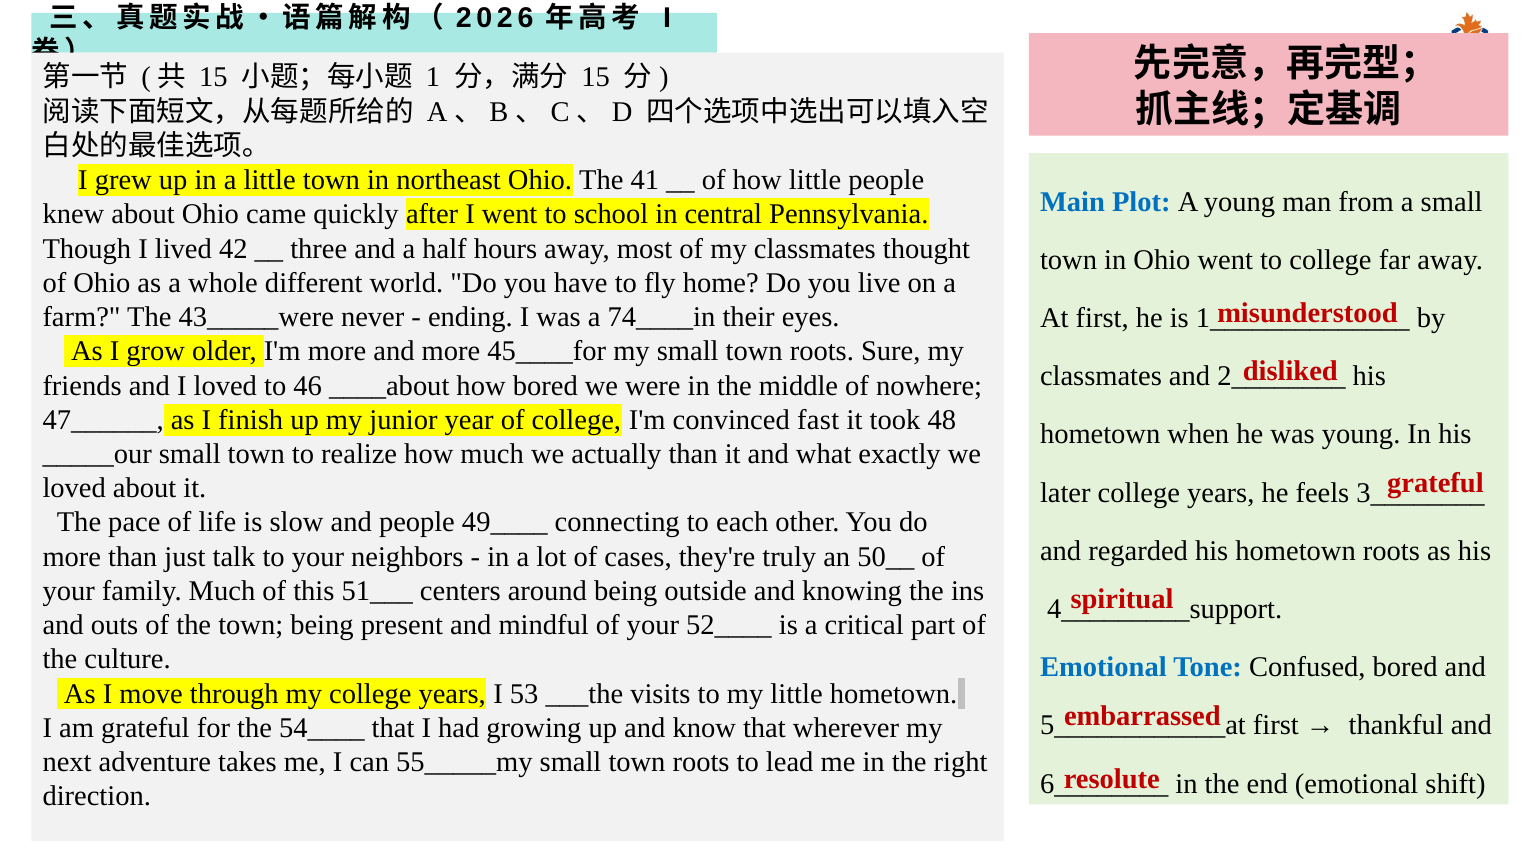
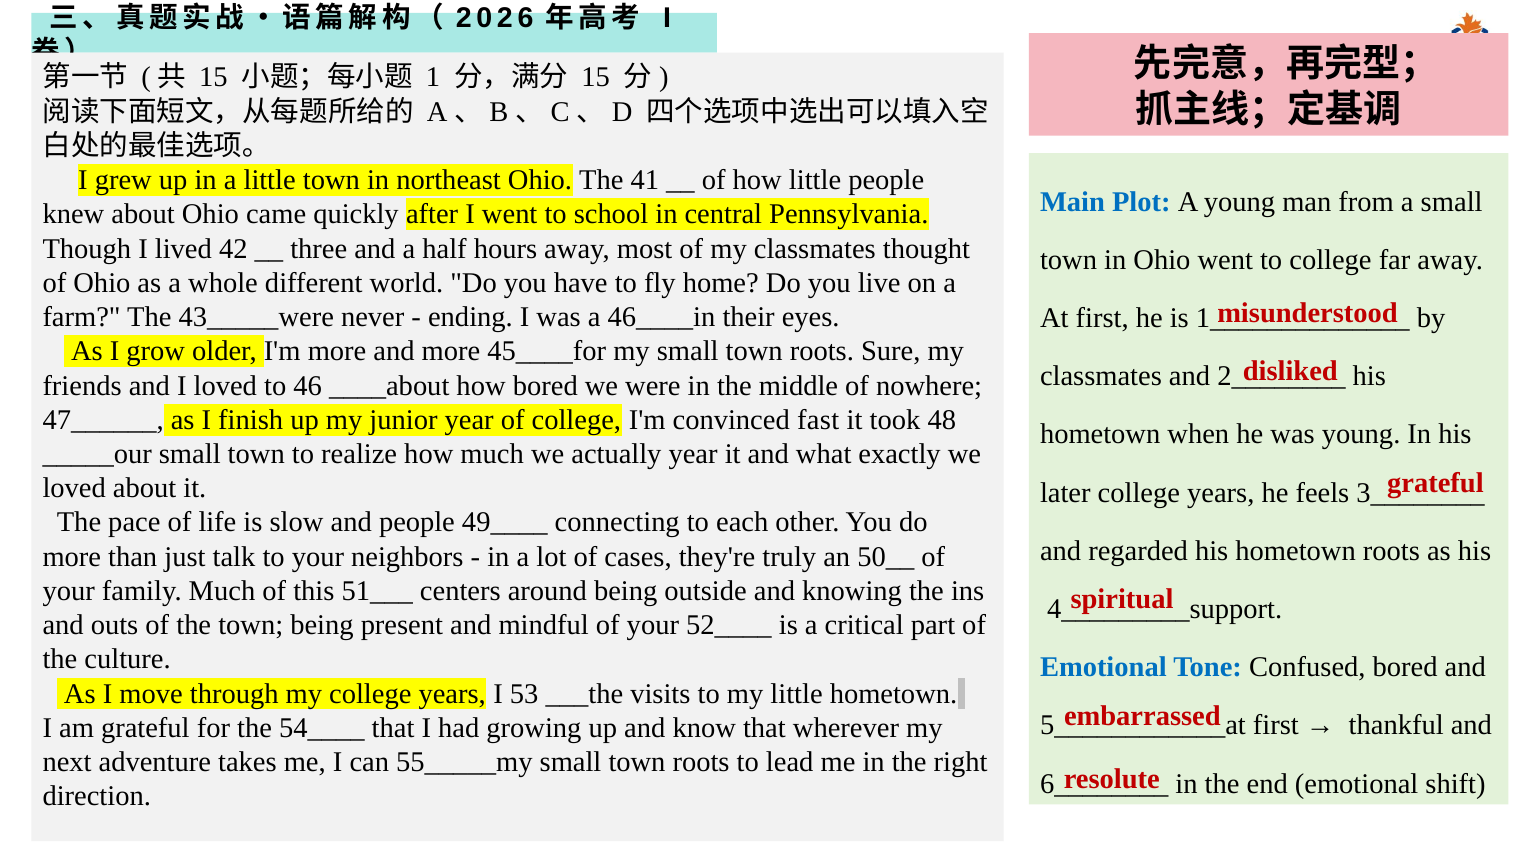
74____in: 74____in -> 46____in (661, 317)
actually than: than -> year (693, 454)
